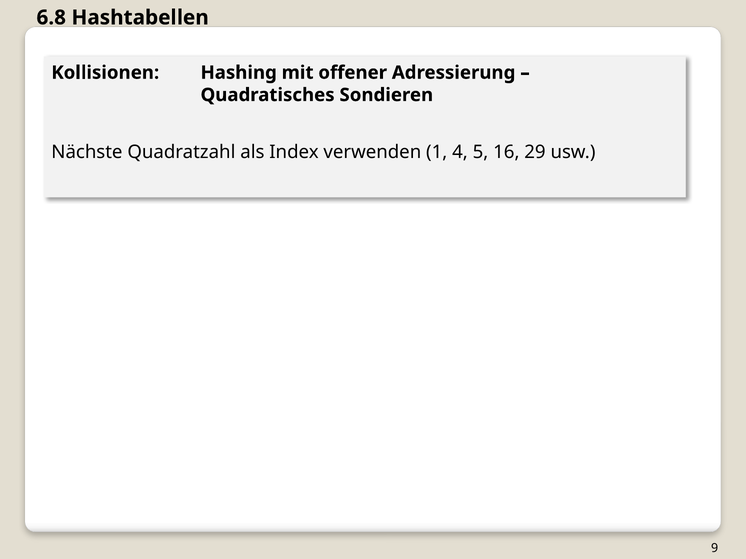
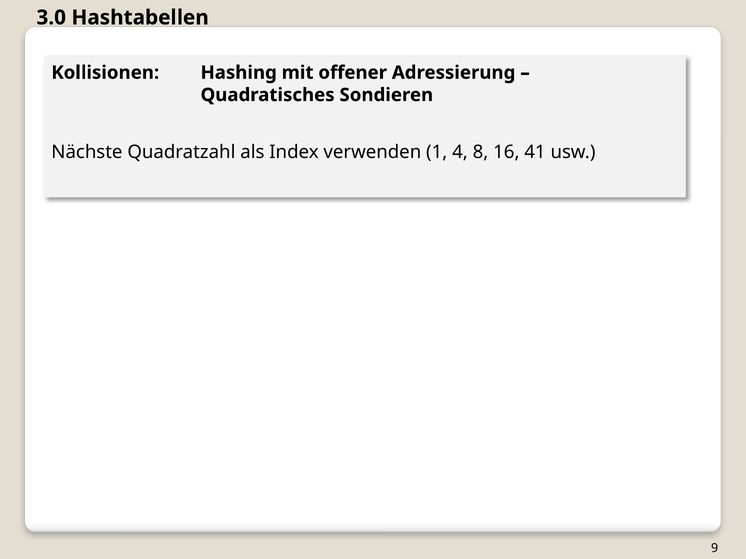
6.8: 6.8 -> 3.0 (51, 18)
5: 5 -> 8 (480, 152)
29: 29 -> 41 (535, 152)
